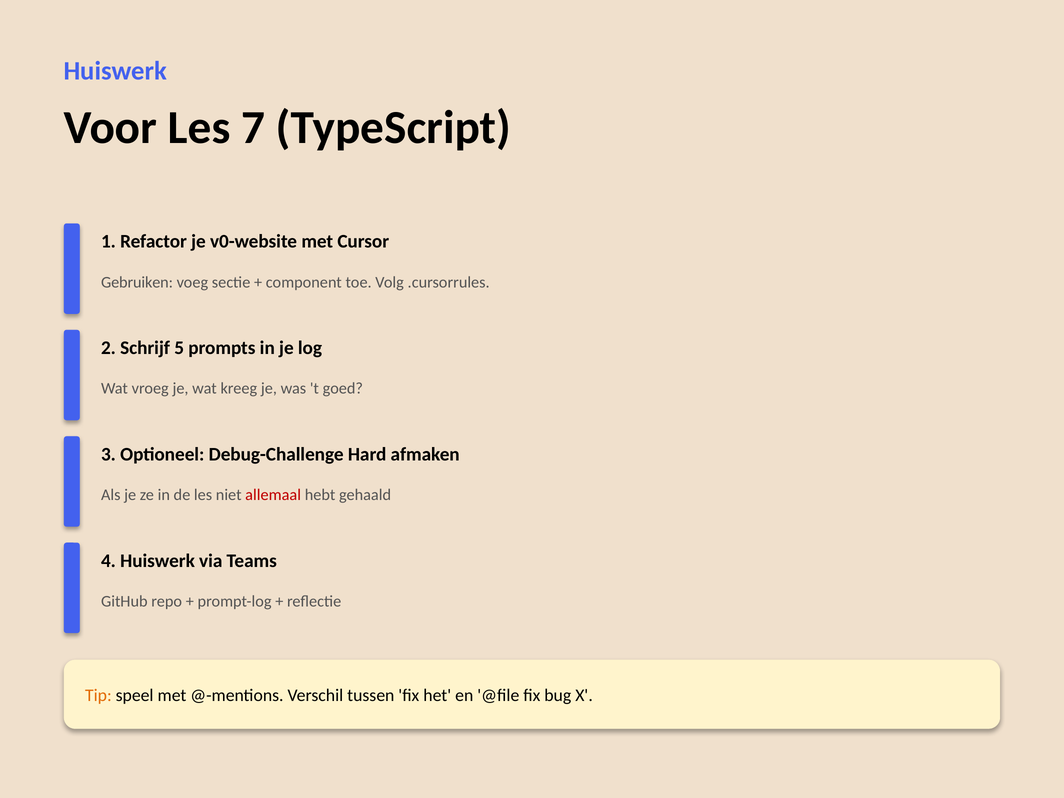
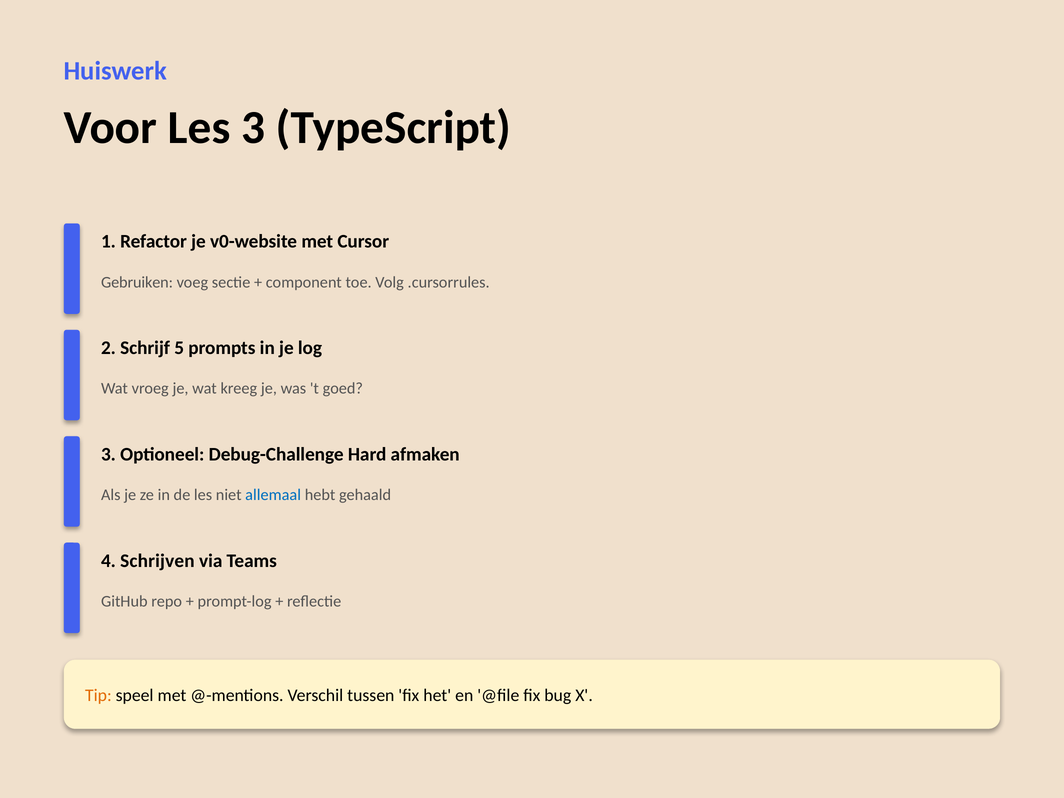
Les 7: 7 -> 3 (253, 127)
allemaal colour: red -> blue (273, 495)
4 Huiswerk: Huiswerk -> Schrijven (157, 561)
